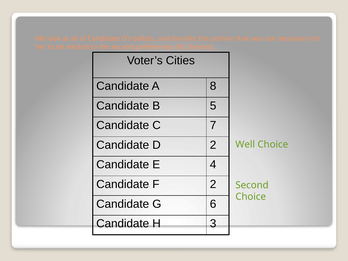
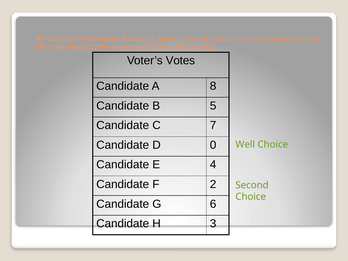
Cities: Cities -> Votes (180, 61)
D 2: 2 -> 0 (213, 145)
